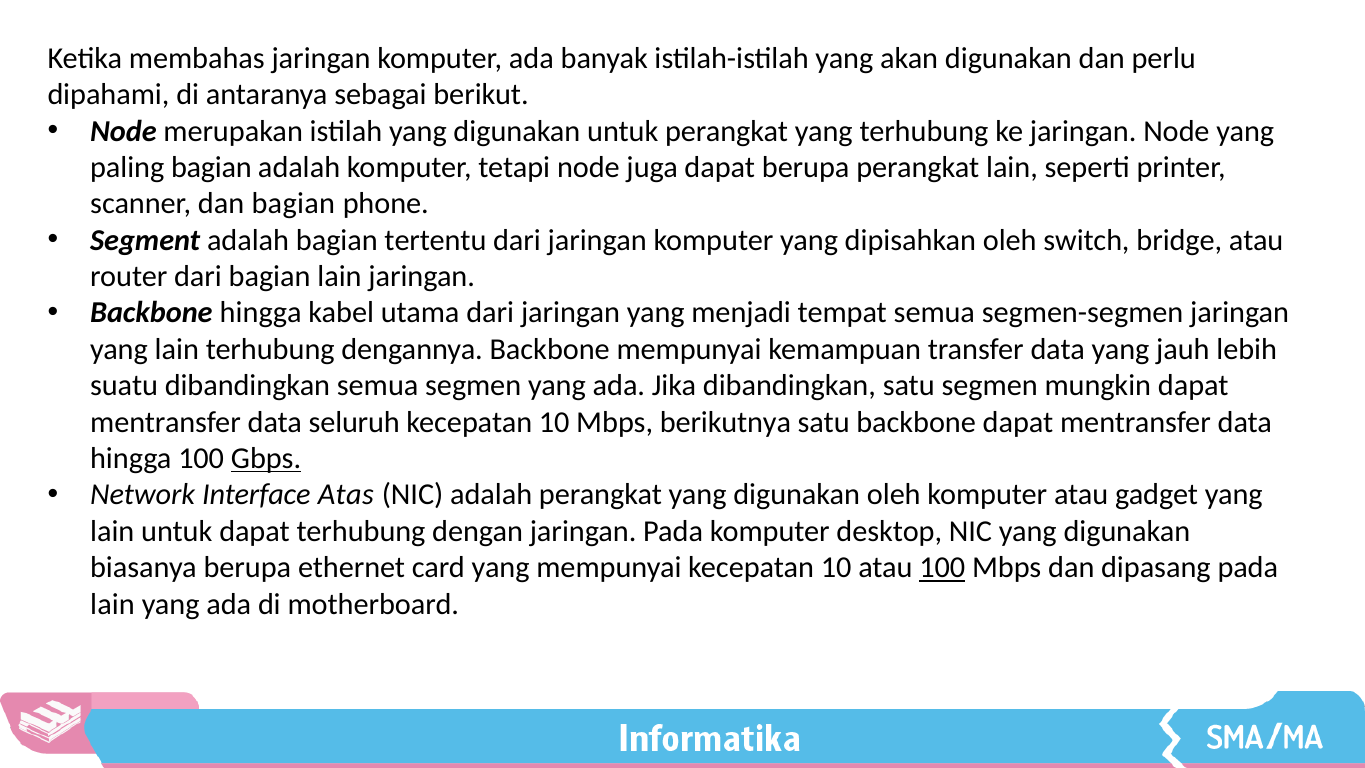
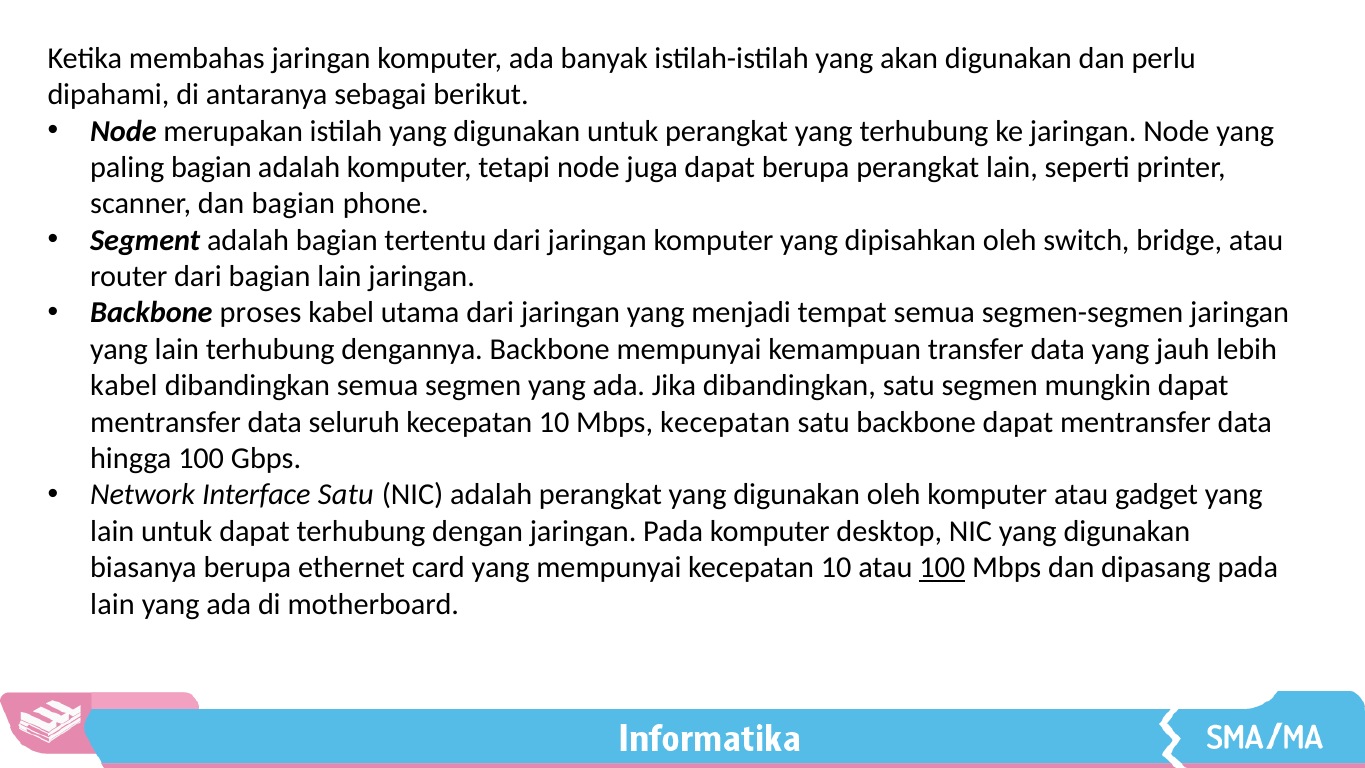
Backbone hingga: hingga -> proses (261, 313)
suatu: suatu -> kabel (124, 386)
Mbps berikutnya: berikutnya -> kecepatan (725, 422)
Gbps underline: present -> none (266, 458)
Interface Atas: Atas -> Satu (346, 495)
